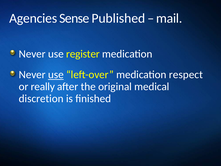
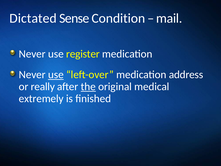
Agencies: Agencies -> Dictated (33, 18)
Published: Published -> Condition (118, 18)
respect: respect -> address (186, 75)
the underline: none -> present (88, 86)
discretion: discretion -> extremely (41, 98)
